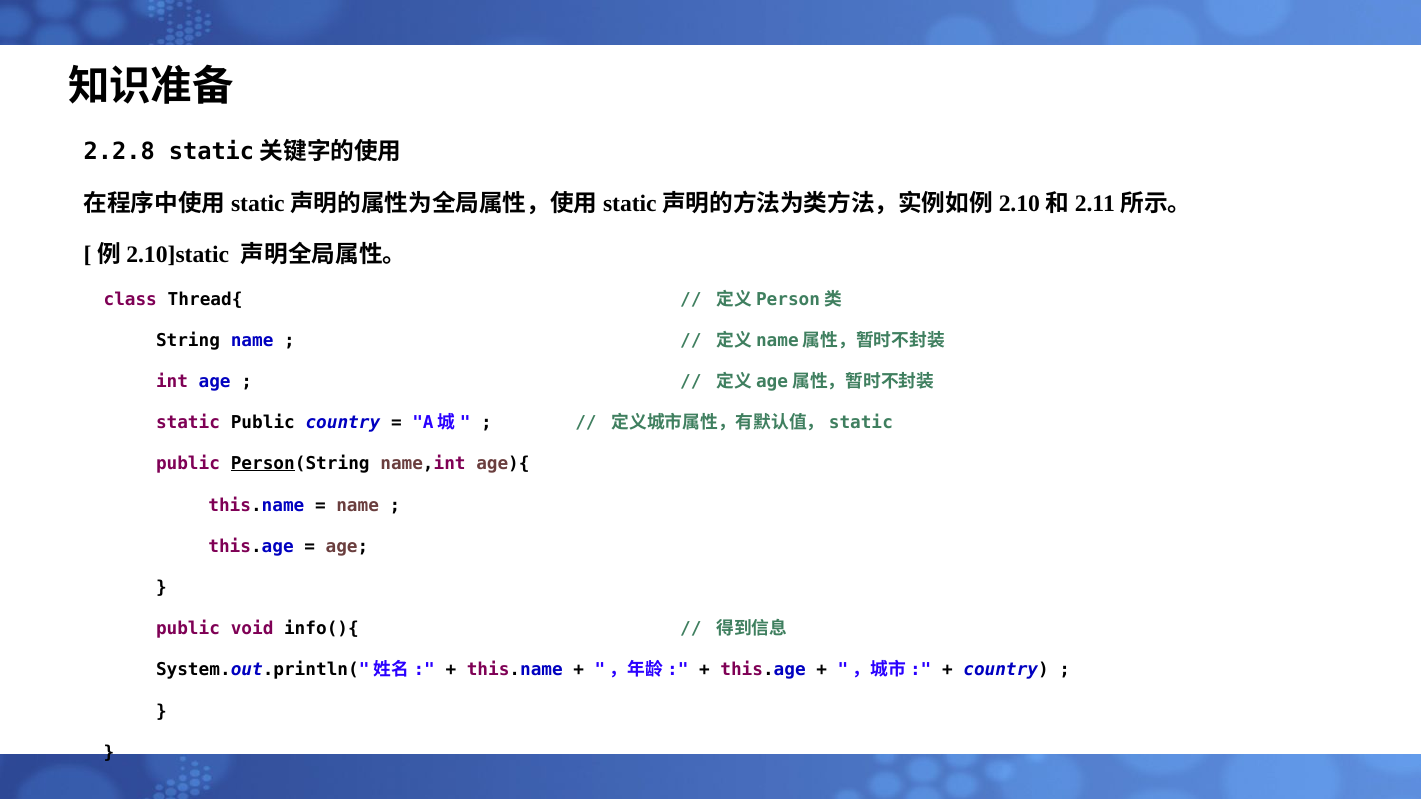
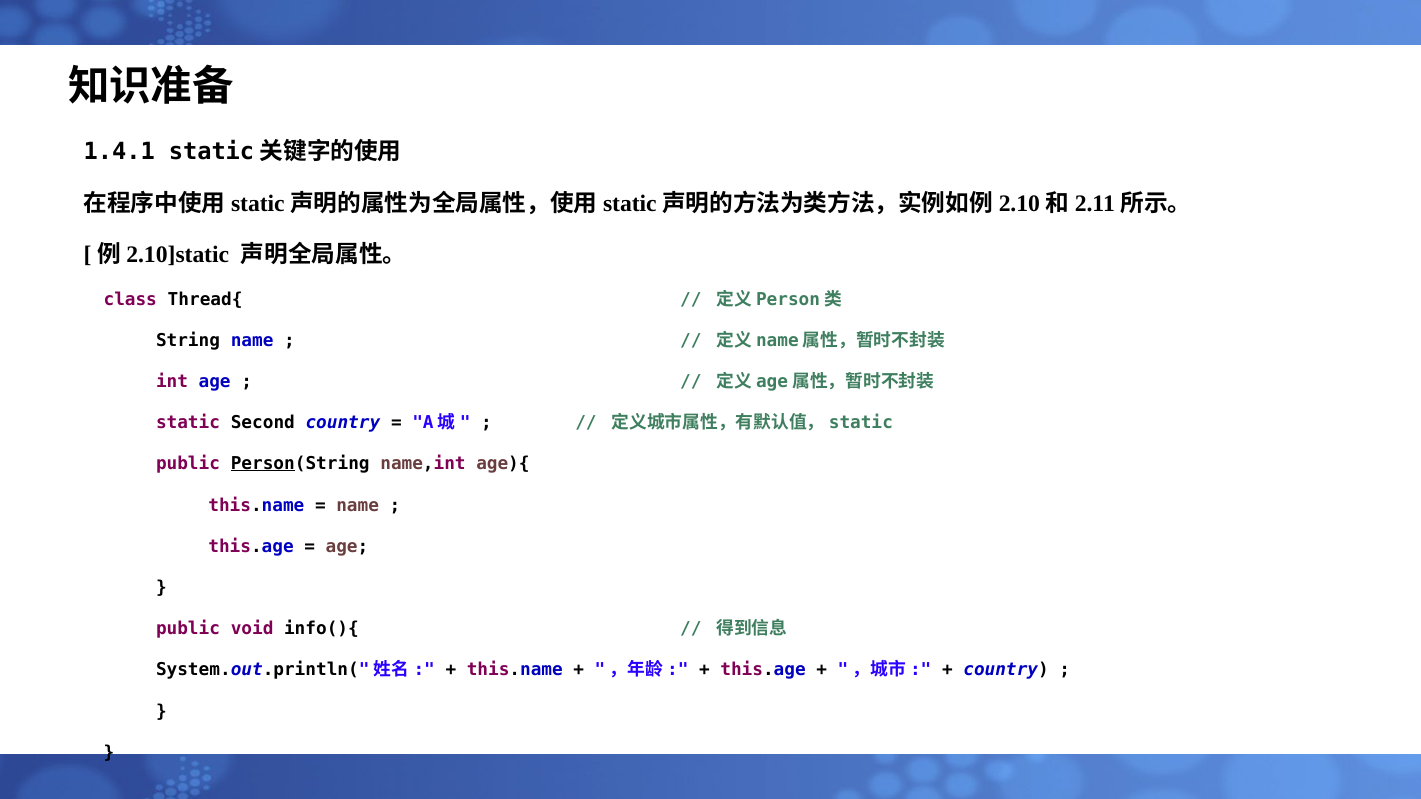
2.2.8: 2.2.8 -> 1.4.1 (119, 152)
static Public: Public -> Second (263, 423)
